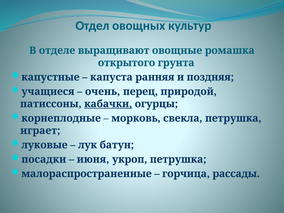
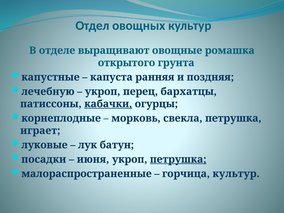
учащиеся: учащиеся -> лечебную (48, 92)
очень: очень -> укроп (103, 92)
природой: природой -> бархатцы (189, 92)
петрушка underline: none -> present (178, 159)
горчица рассады: рассады -> культур (236, 174)
